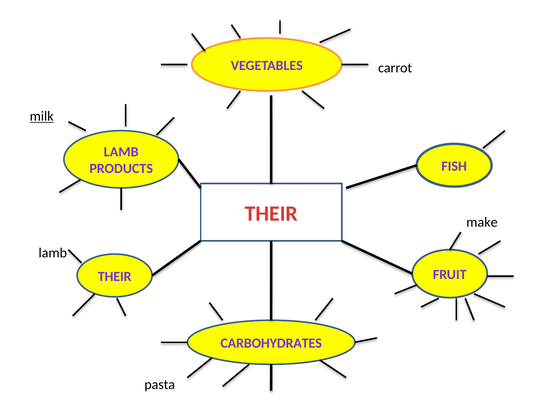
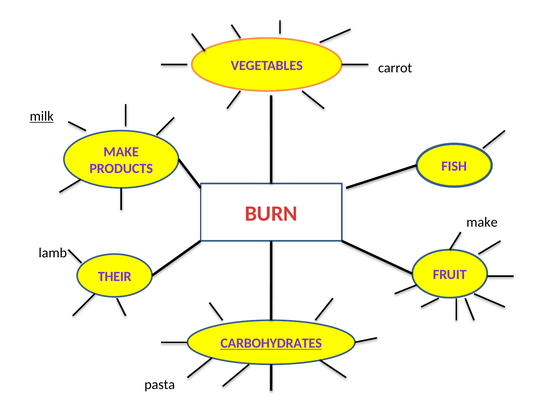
LAMB: LAMB -> MAKE (121, 152)
THEIR: THEIR -> BURN (271, 214)
CARBOHYDRATES underline: none -> present (271, 343)
